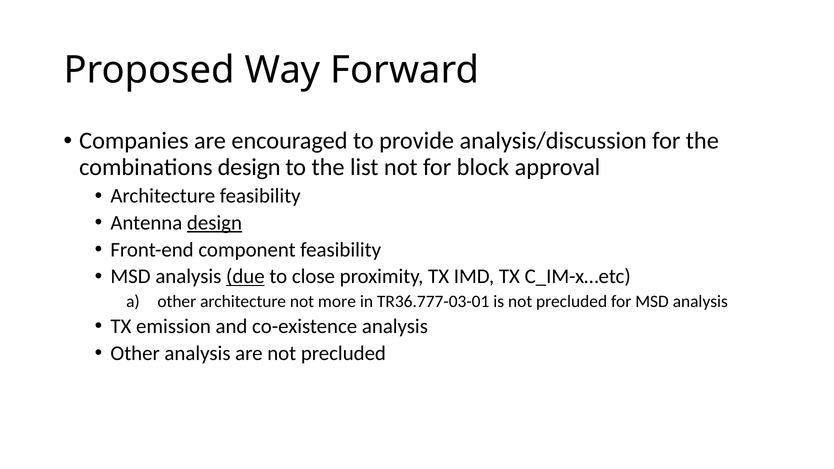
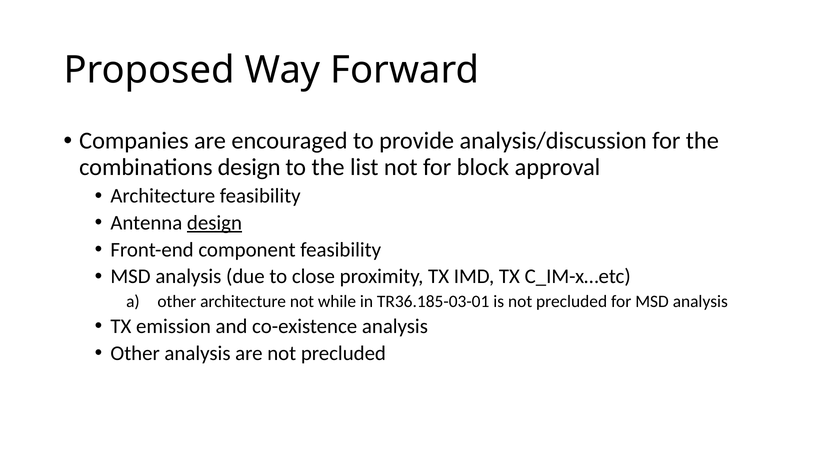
due underline: present -> none (245, 277)
more: more -> while (337, 302)
TR36.777-03-01: TR36.777-03-01 -> TR36.185-03-01 (433, 302)
